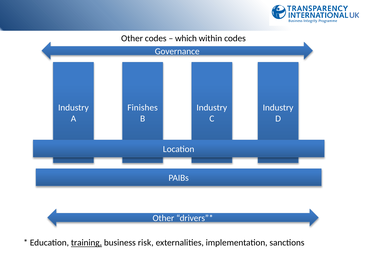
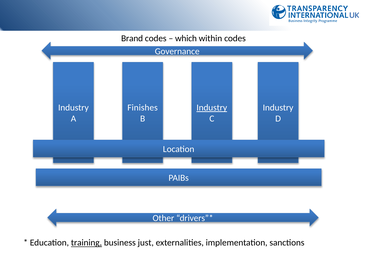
Other: Other -> Brand (132, 39)
Industry underline: none -> present (212, 108)
risk: risk -> just (146, 243)
